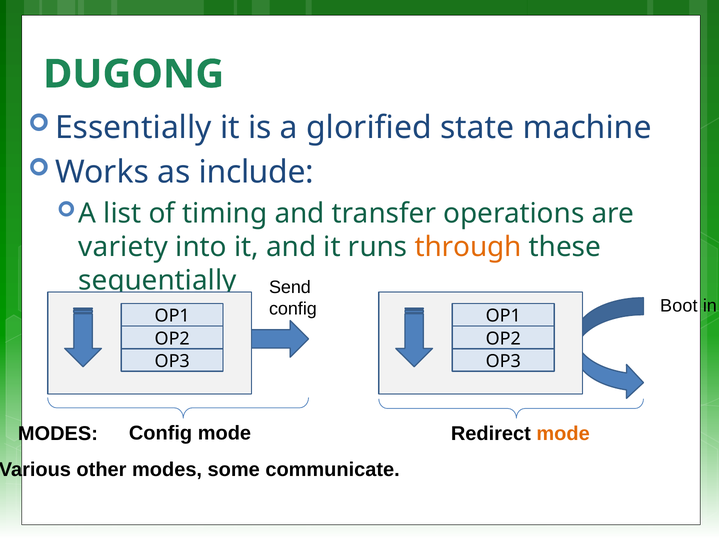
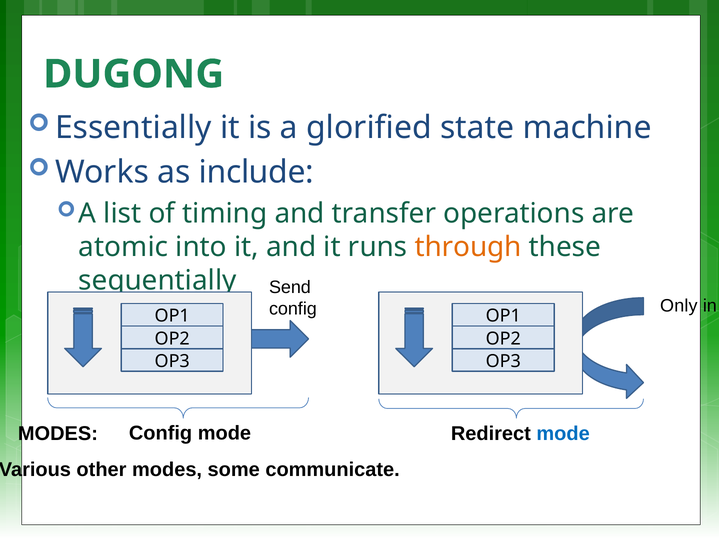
variety: variety -> atomic (123, 247)
Boot: Boot -> Only (679, 306)
mode colour: orange -> blue (563, 434)
